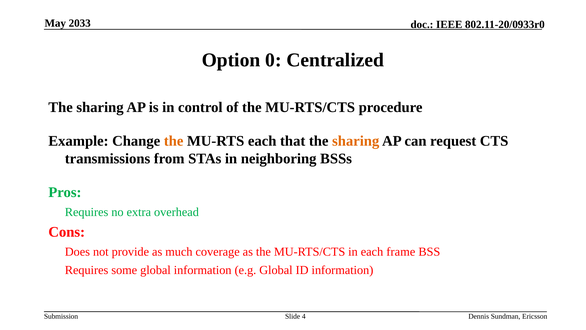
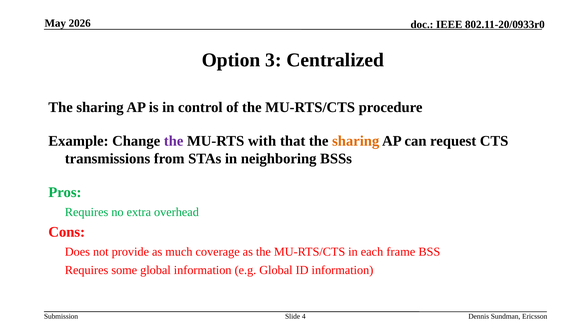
2033: 2033 -> 2026 (80, 23)
0: 0 -> 3 (273, 60)
the colour: orange -> purple (174, 141)
MU-RTS each: each -> with (262, 141)
